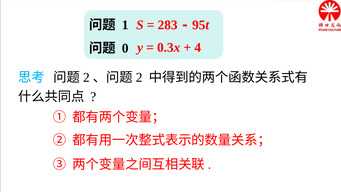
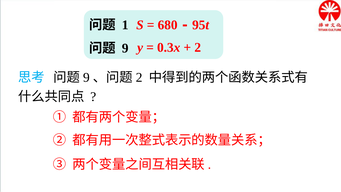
283: 283 -> 680 (168, 25)
0: 0 -> 9 (125, 48)
4: 4 -> 2 (198, 47)
2: 2 -> 9 (86, 77)
